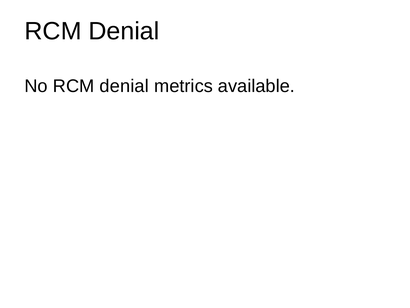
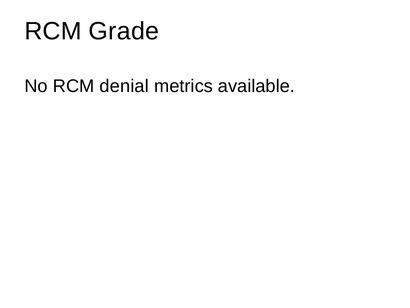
Denial: Denial -> Grade (124, 31)
